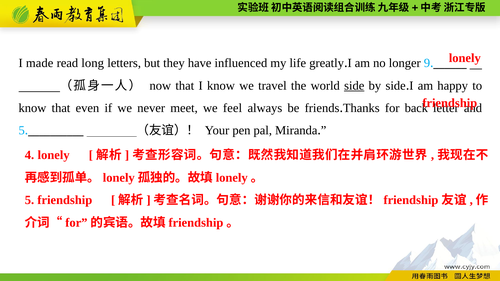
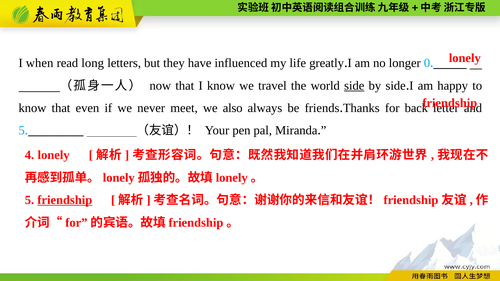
made: made -> when (40, 63)
9: 9 -> 0 (427, 63)
feel: feel -> also (233, 108)
friendship underline: none -> present (65, 200)
